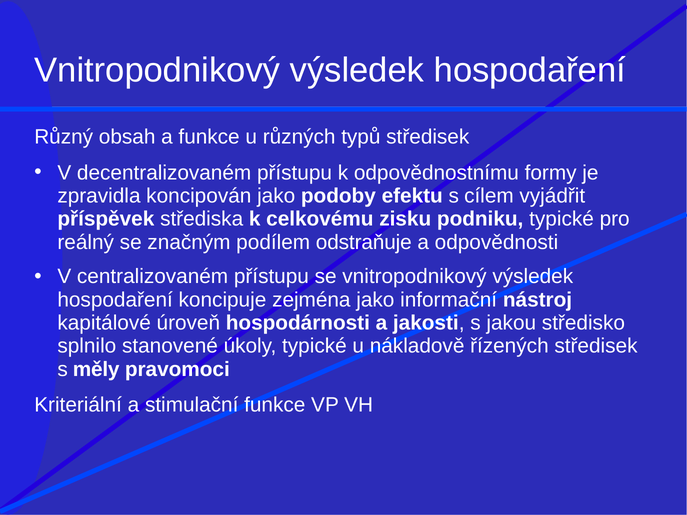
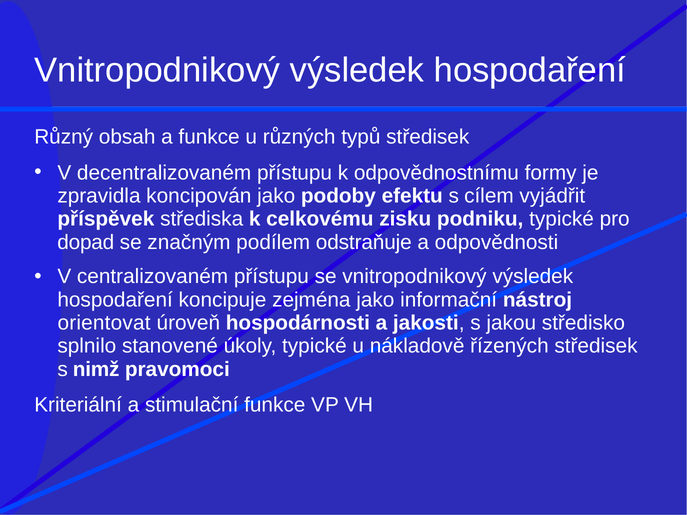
reálný: reálný -> dopad (86, 242)
kapitálové: kapitálové -> orientovat (104, 323)
měly: měly -> nimž (96, 369)
